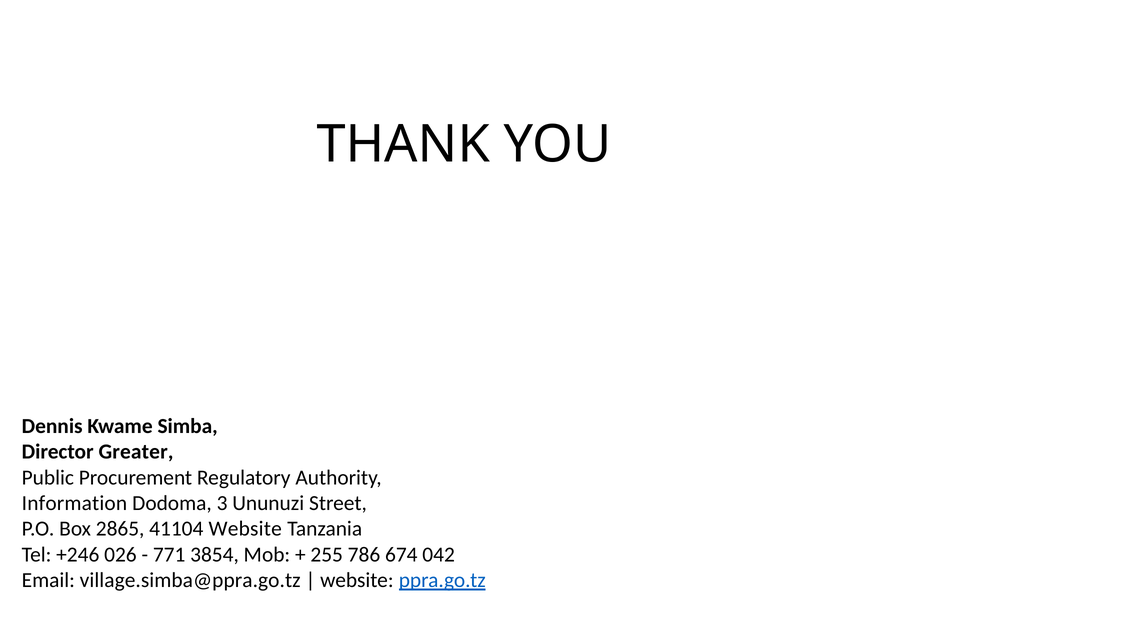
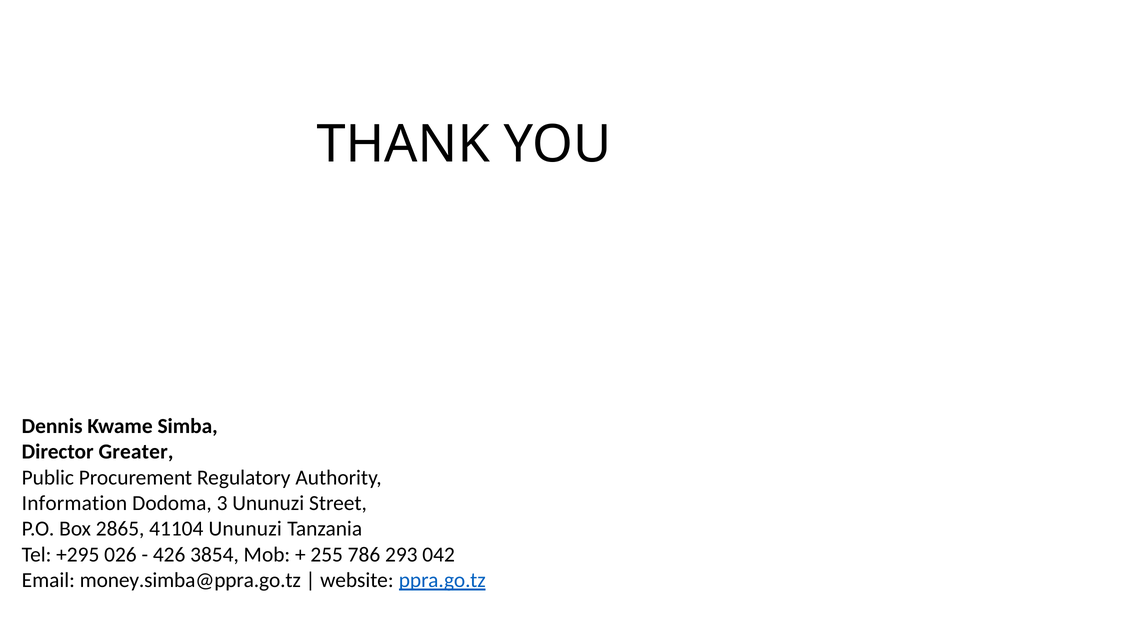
41104 Website: Website -> Ununuzi (245, 529)
+246: +246 -> +295 (78, 554)
771: 771 -> 426 (169, 554)
674: 674 -> 293 (401, 554)
village.simba@ppra.go.tz: village.simba@ppra.go.tz -> money.simba@ppra.go.tz (190, 580)
